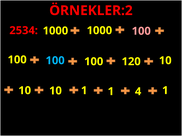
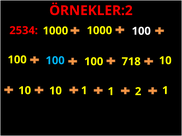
100 colour: pink -> white (141, 31)
120: 120 -> 718 (131, 62)
4: 4 -> 2 (138, 92)
